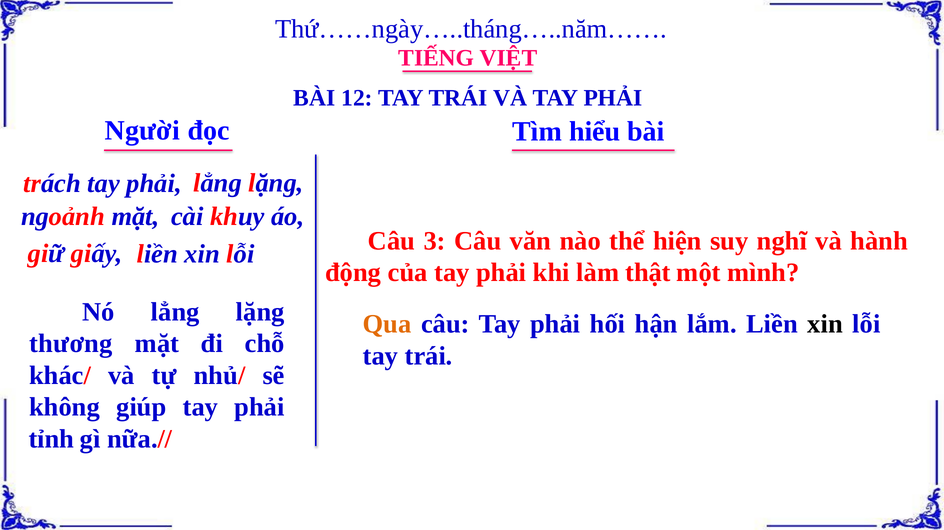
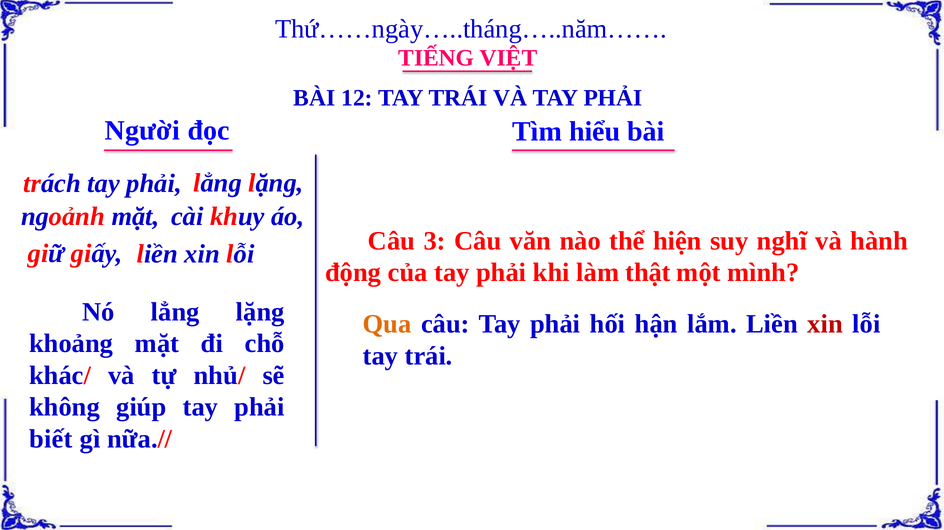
xin colour: black -> red (825, 324)
thương: thương -> khoảng (71, 344)
tỉnh: tỉnh -> biết (51, 439)
